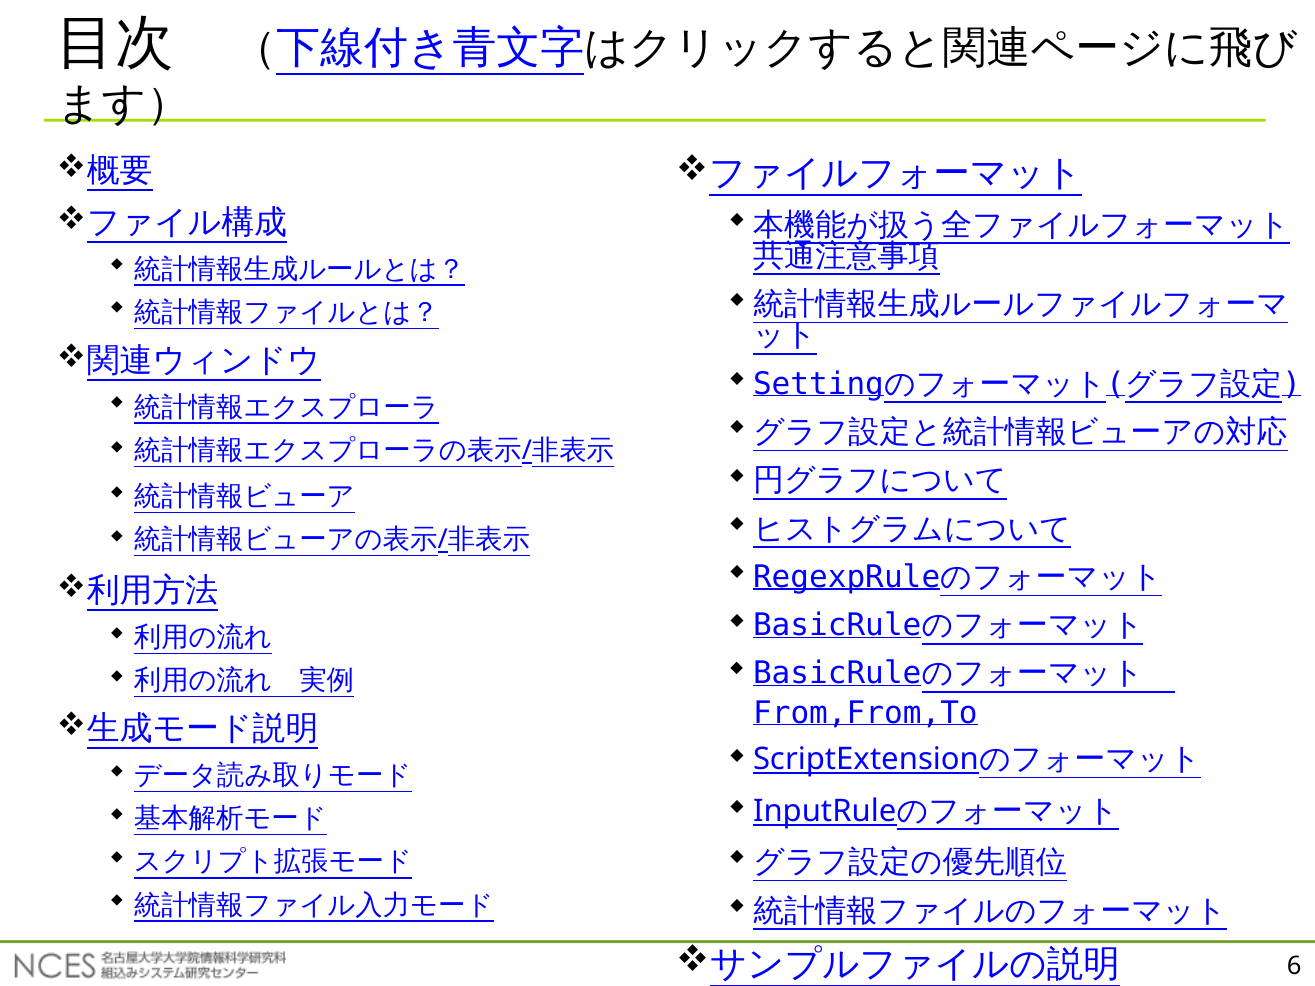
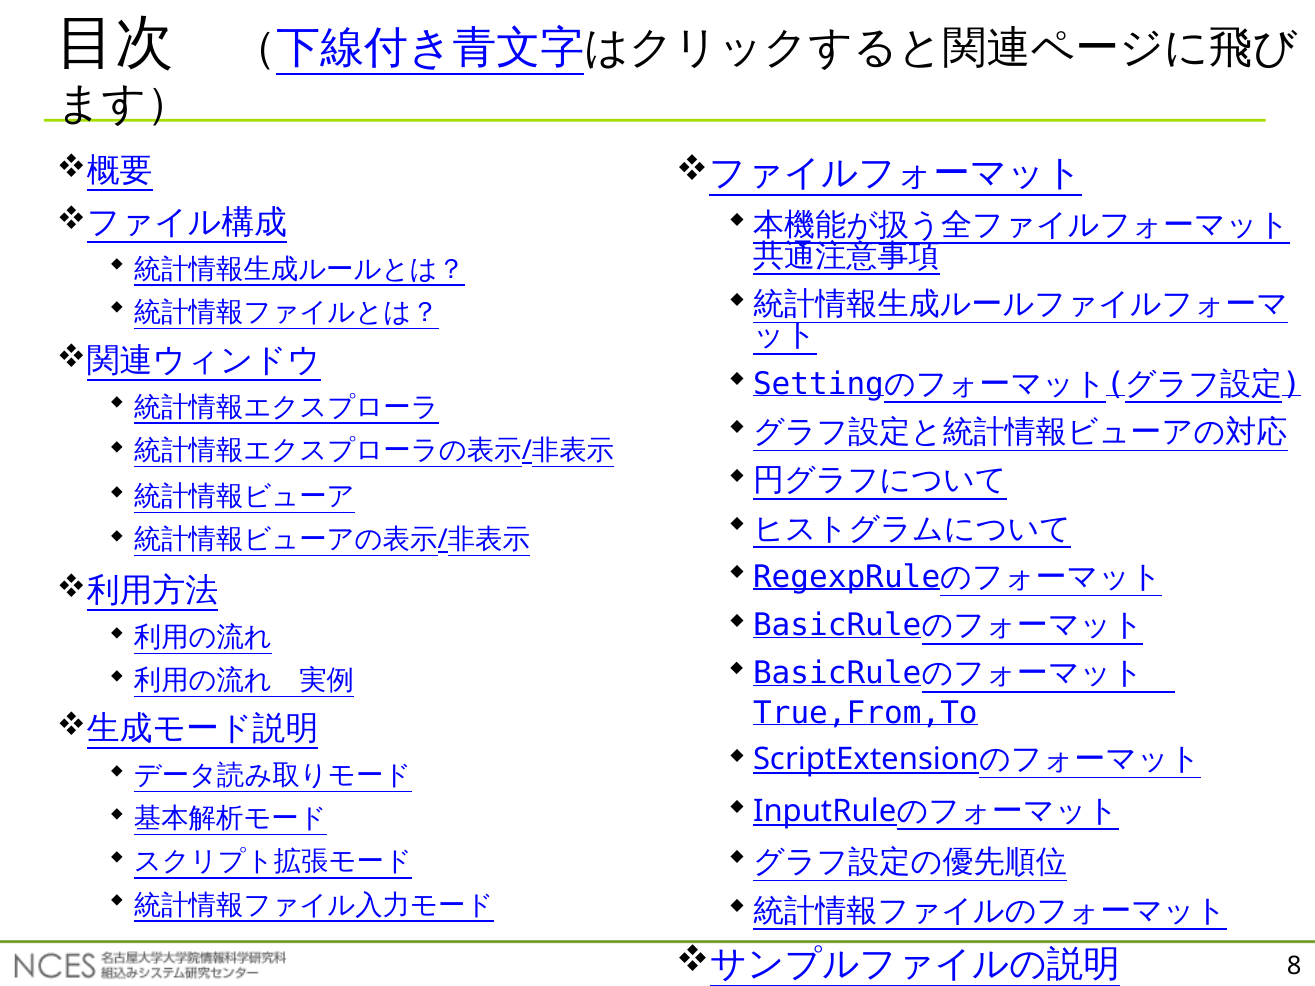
From,From,To: From,From,To -> True,From,To (865, 713)
6: 6 -> 8 (1294, 966)
